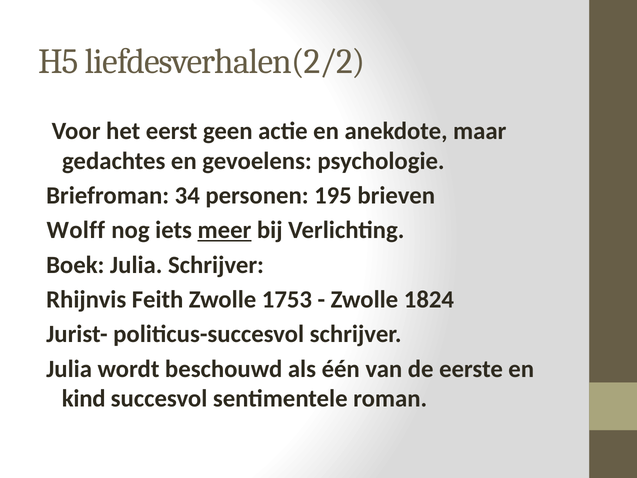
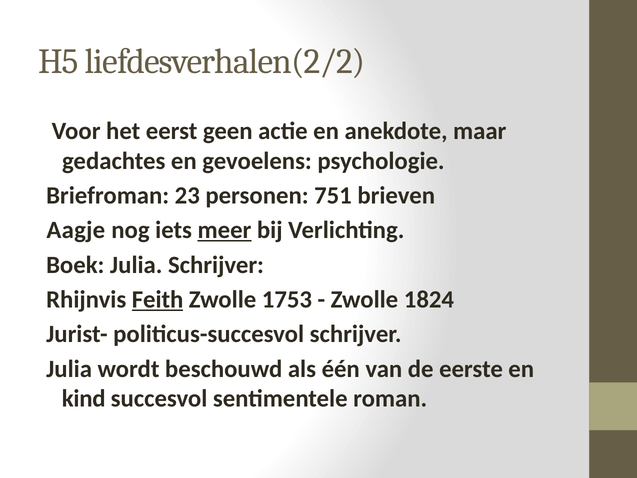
34: 34 -> 23 (187, 196)
195: 195 -> 751 (333, 196)
Wolff: Wolff -> Aagje (76, 230)
Feith underline: none -> present (158, 299)
